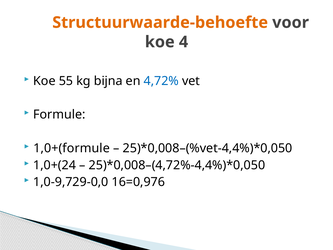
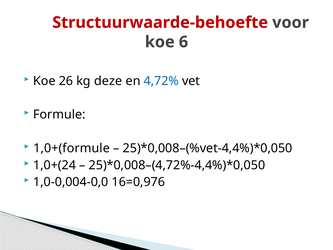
Structuurwaarde-behoefte colour: orange -> red (160, 22)
4: 4 -> 6 (183, 42)
55: 55 -> 26 (66, 81)
bijna: bijna -> deze (108, 81)
1,0-9,729-0,0: 1,0-9,729-0,0 -> 1,0-0,004-0,0 (71, 182)
